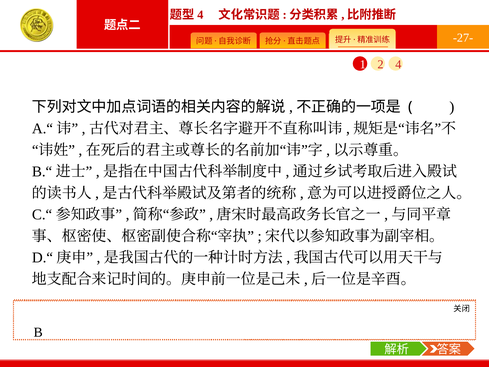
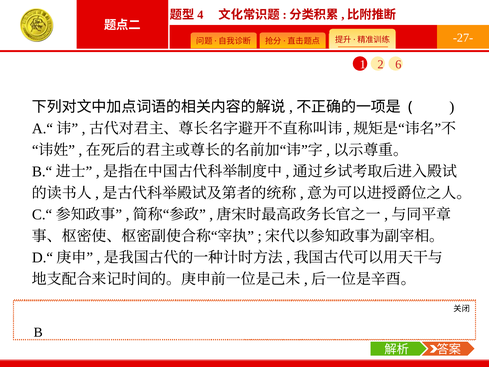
4: 4 -> 6 (398, 64)
